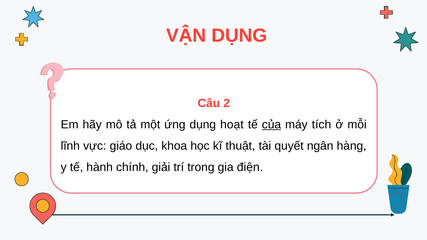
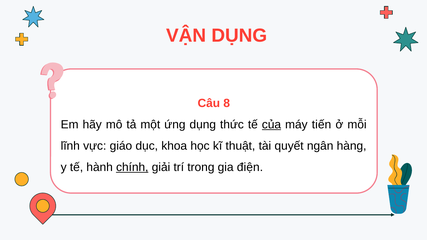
2: 2 -> 8 (227, 103)
hoạt: hoạt -> thức (232, 125)
tích: tích -> tiến (322, 125)
chính underline: none -> present (132, 167)
